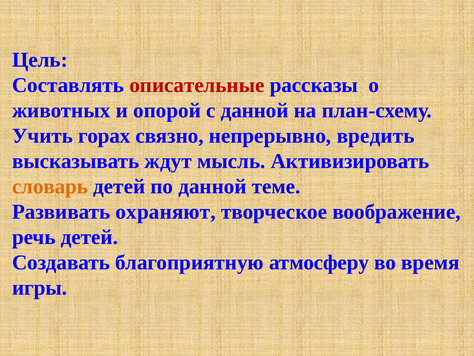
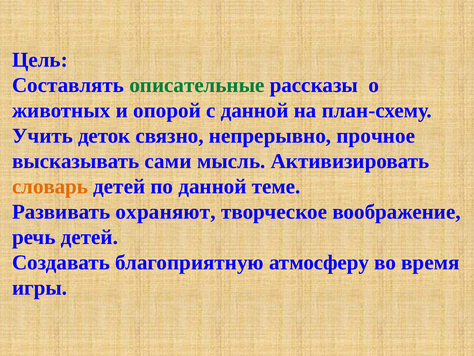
описательные colour: red -> green (197, 85)
горах: горах -> деток (104, 136)
вредить: вредить -> прочное (376, 136)
ждут: ждут -> сами (168, 161)
